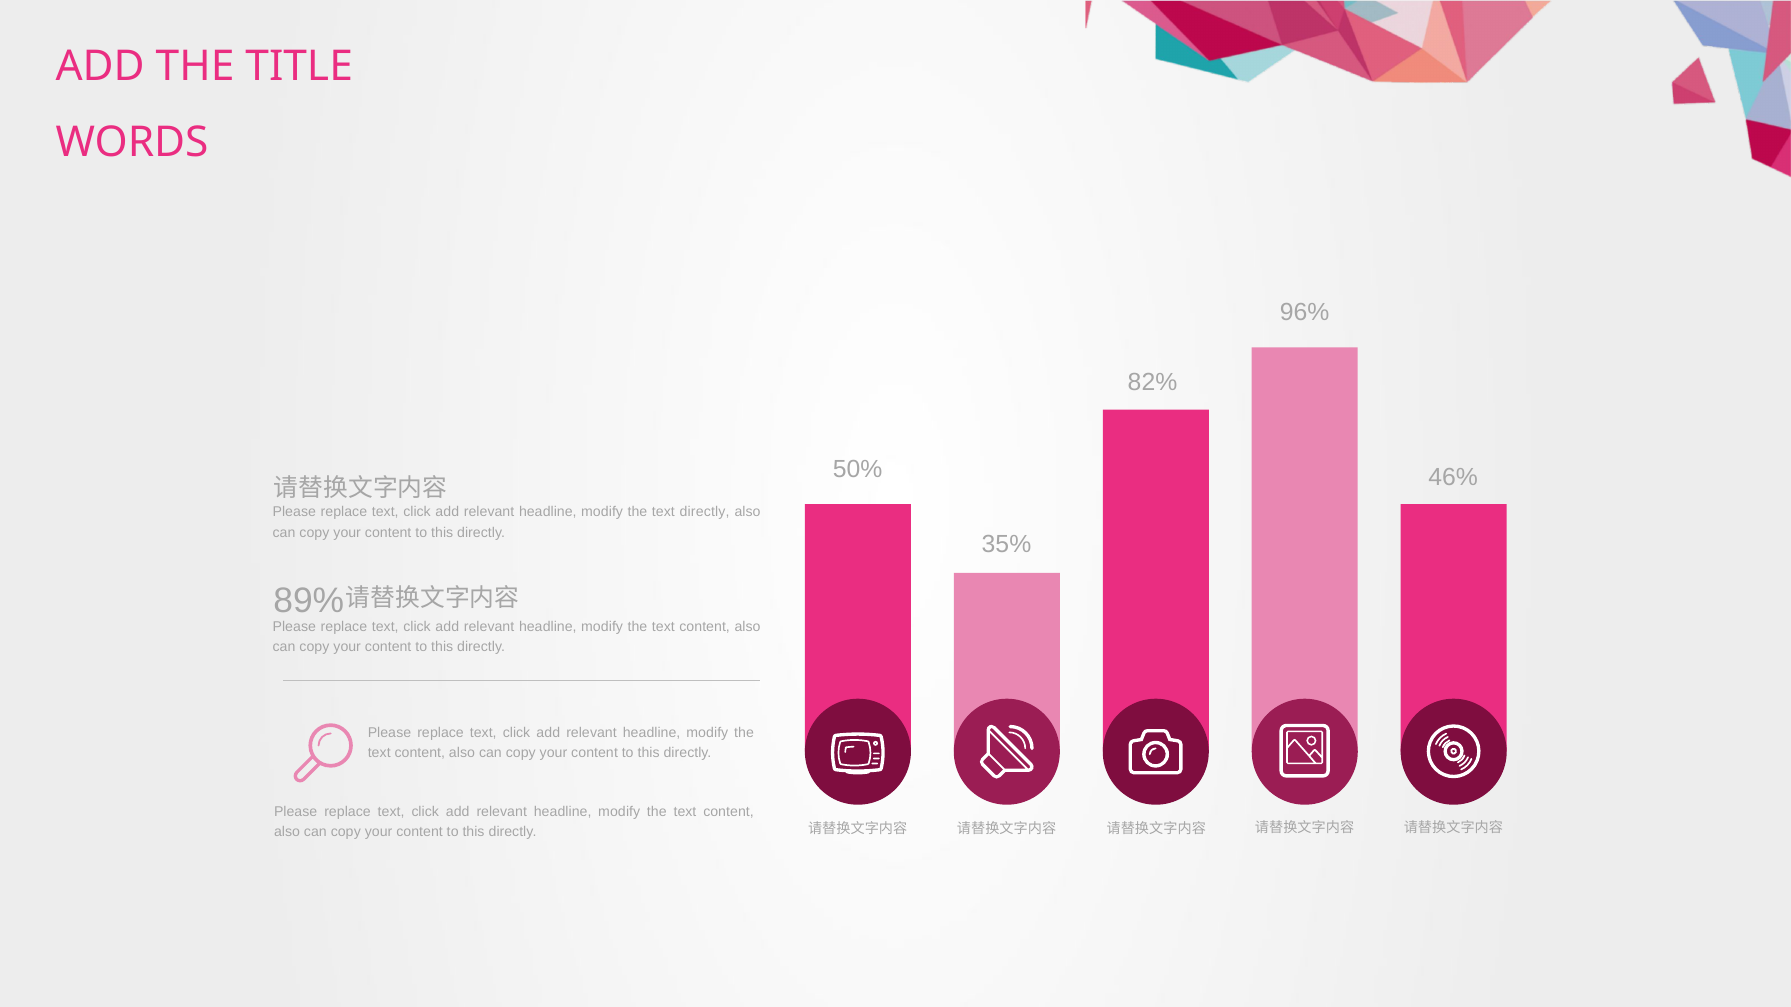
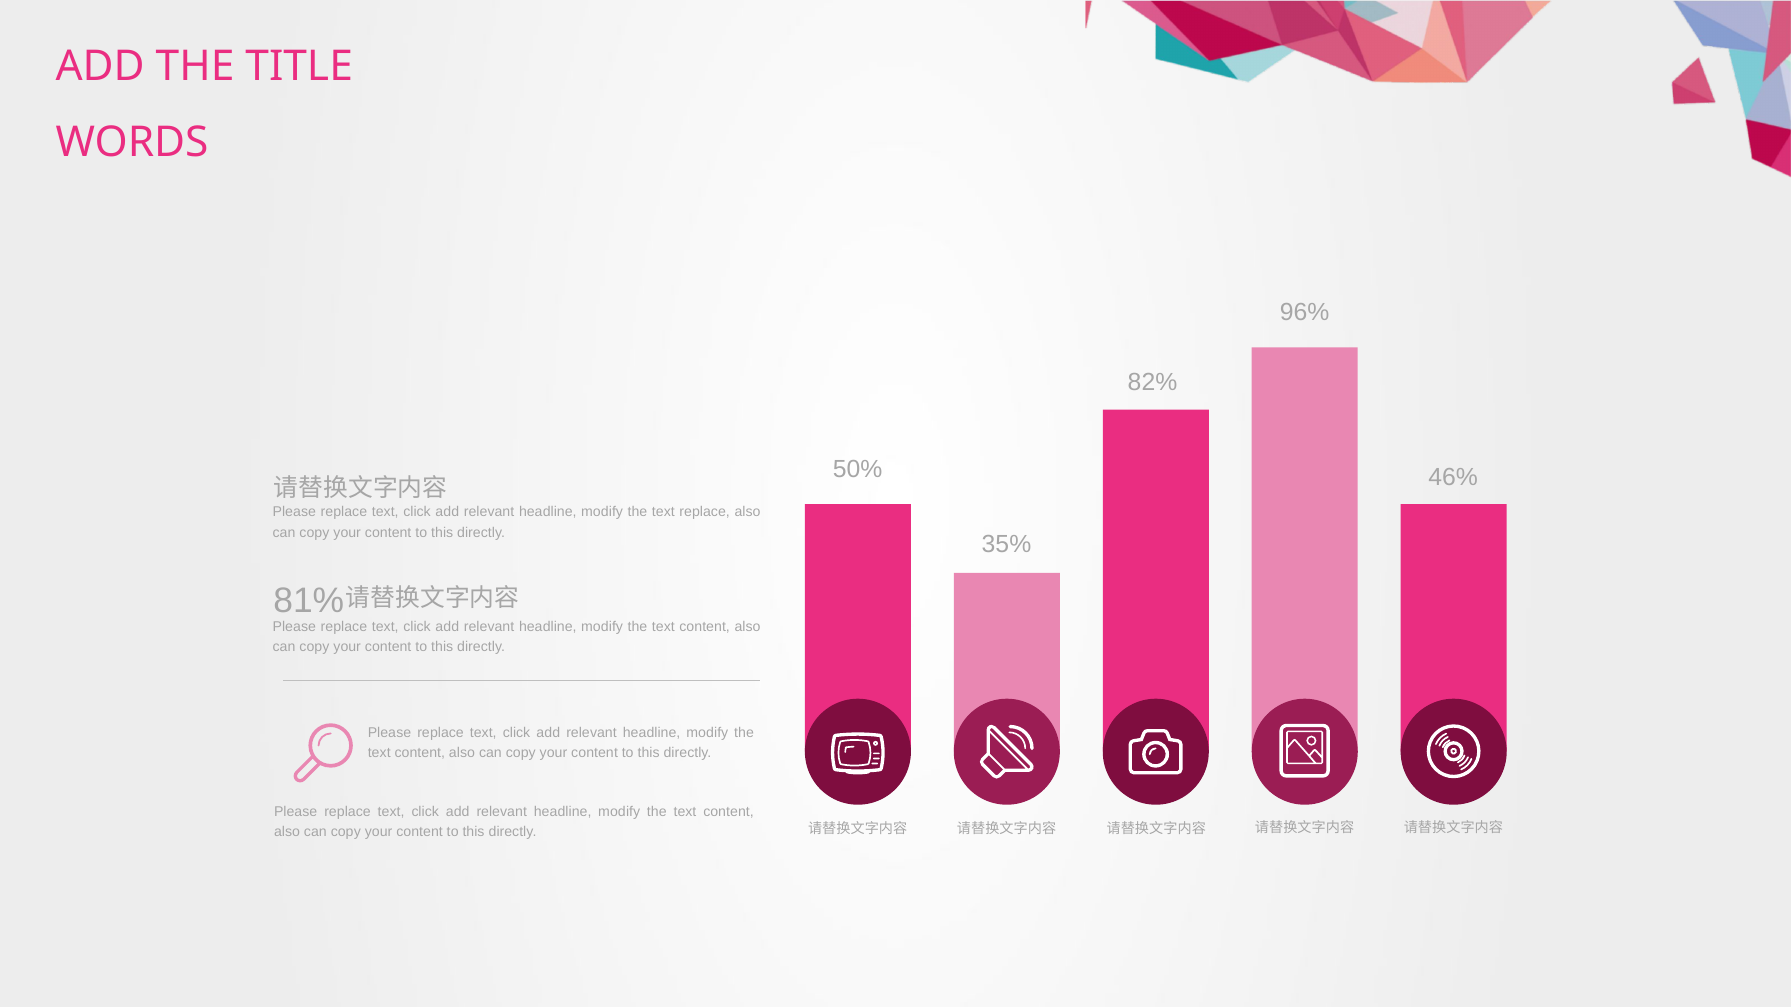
text directly: directly -> replace (705, 512)
89%: 89% -> 81% (309, 601)
